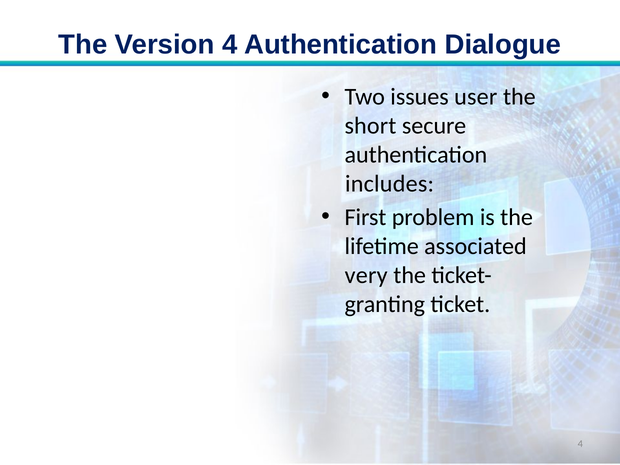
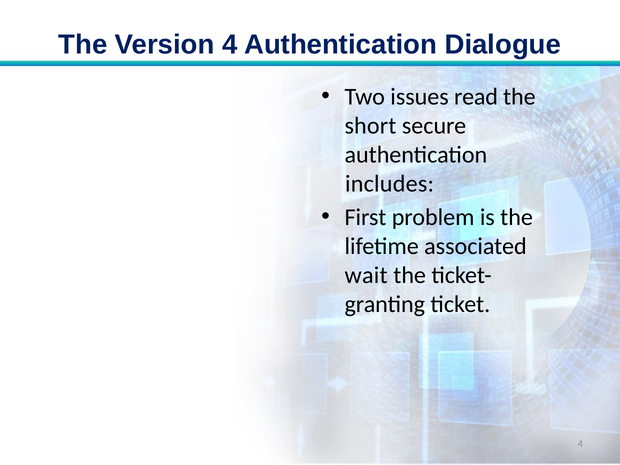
user: user -> read (476, 97)
very: very -> wait (366, 275)
